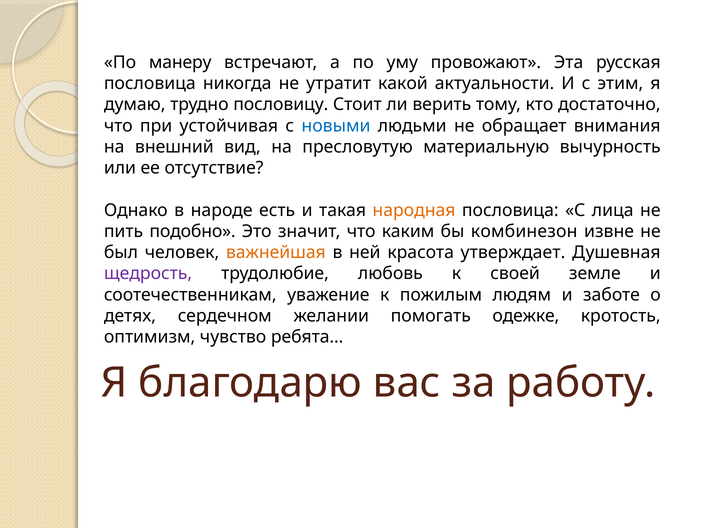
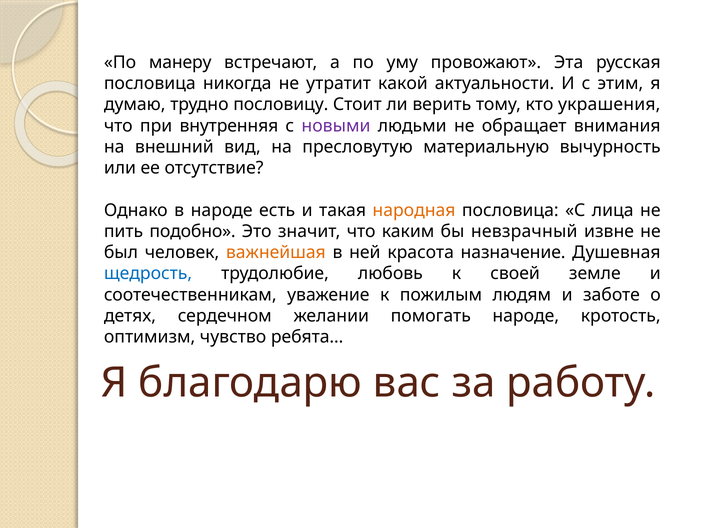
достаточно: достаточно -> украшения (609, 105)
устойчивая: устойчивая -> внутренняя (229, 126)
новыми colour: blue -> purple (336, 126)
комбинезон: комбинезон -> невзрачный (524, 231)
утверждает: утверждает -> назначение (513, 252)
щедрость colour: purple -> blue (148, 274)
помогать одежке: одежке -> народе (526, 316)
